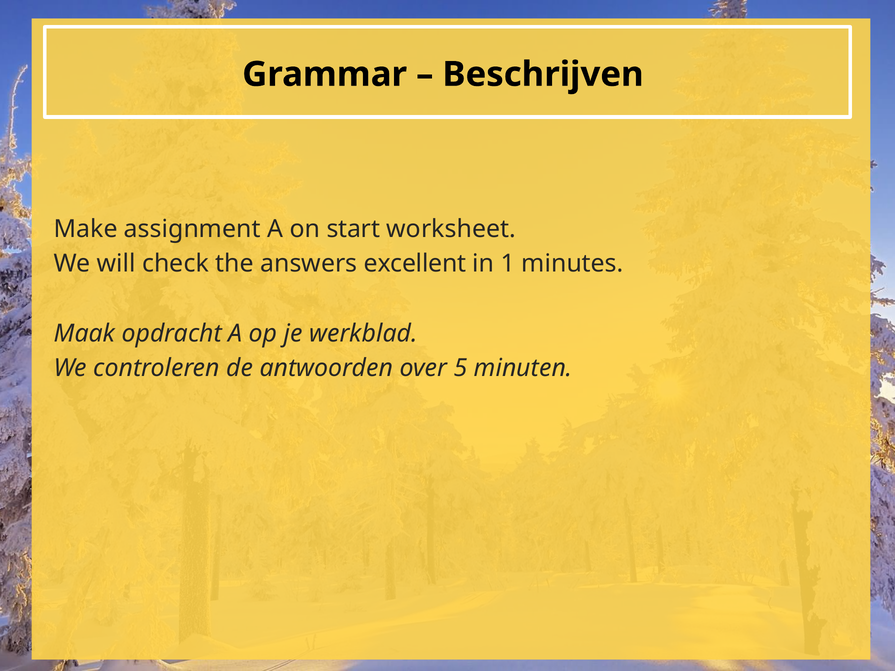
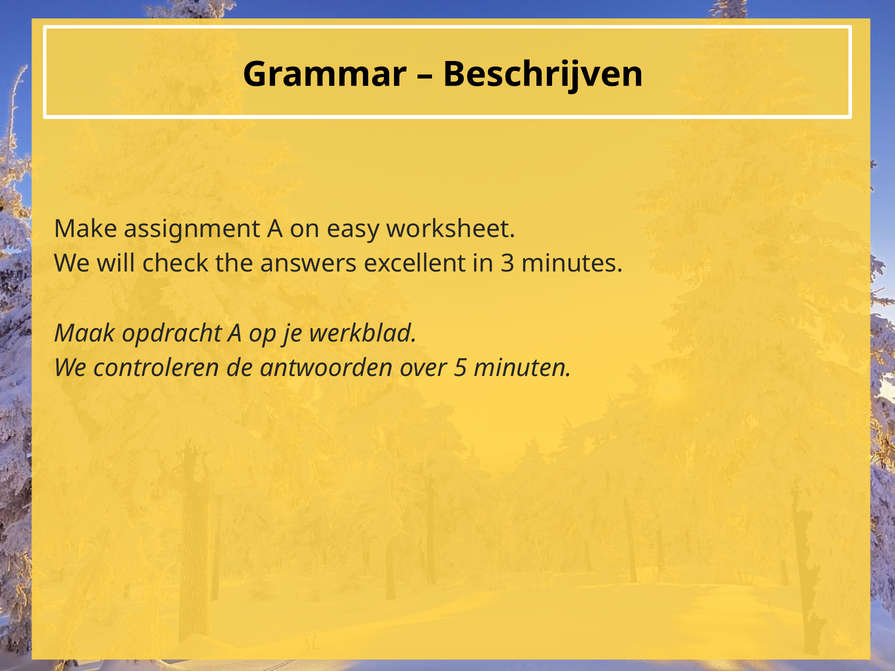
start: start -> easy (353, 229)
1: 1 -> 3 (508, 264)
